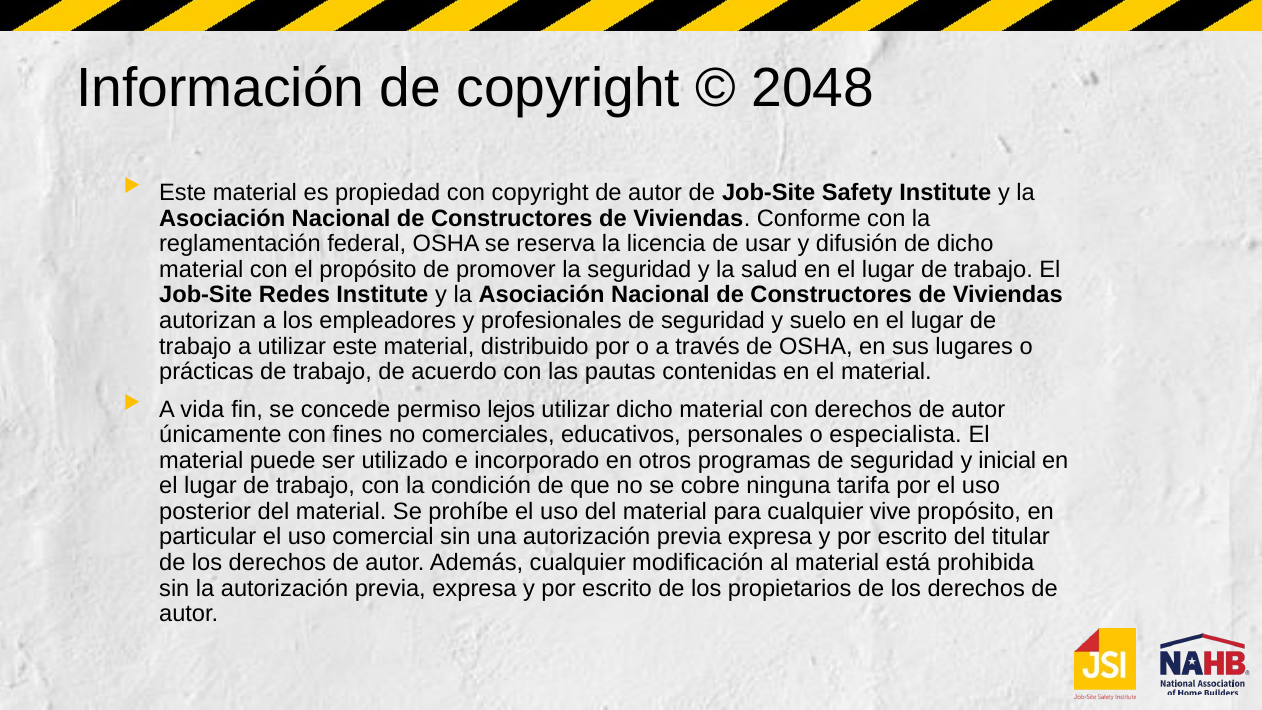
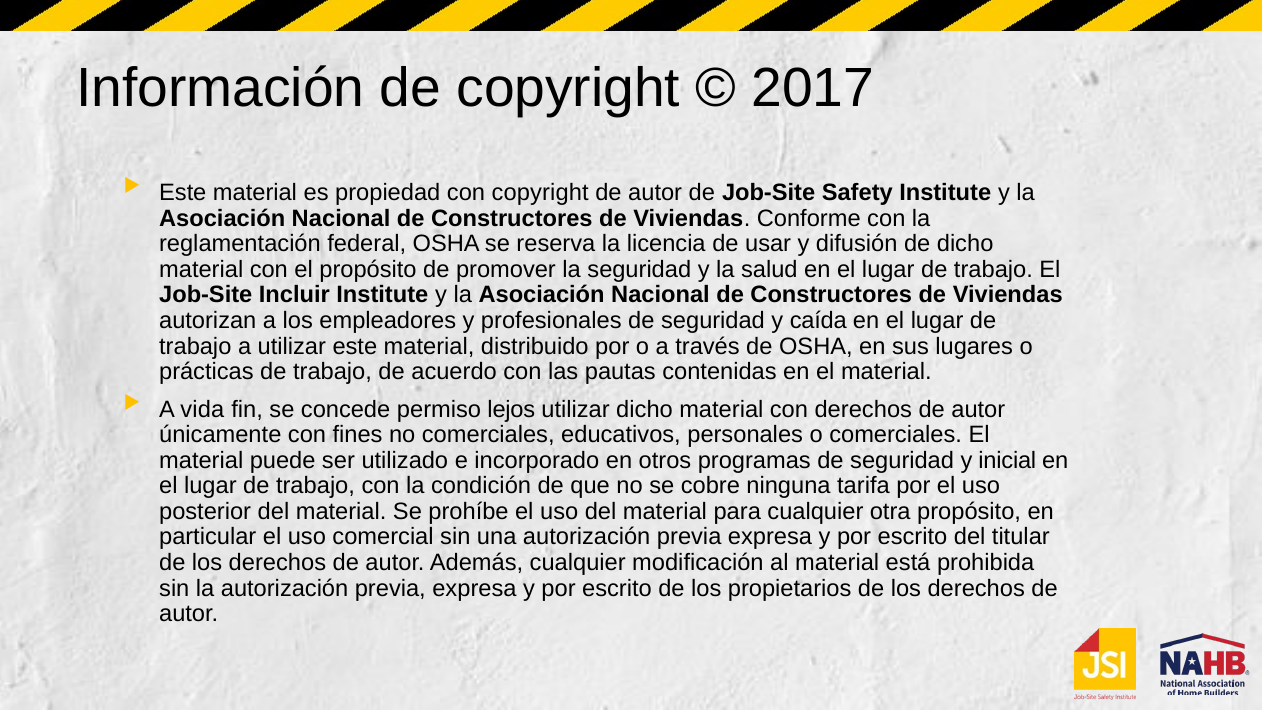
2048: 2048 -> 2017 (813, 89)
Redes: Redes -> Incluir (294, 295)
suelo: suelo -> caída (818, 321)
o especialista: especialista -> comerciales (896, 435)
vive: vive -> otra (890, 511)
